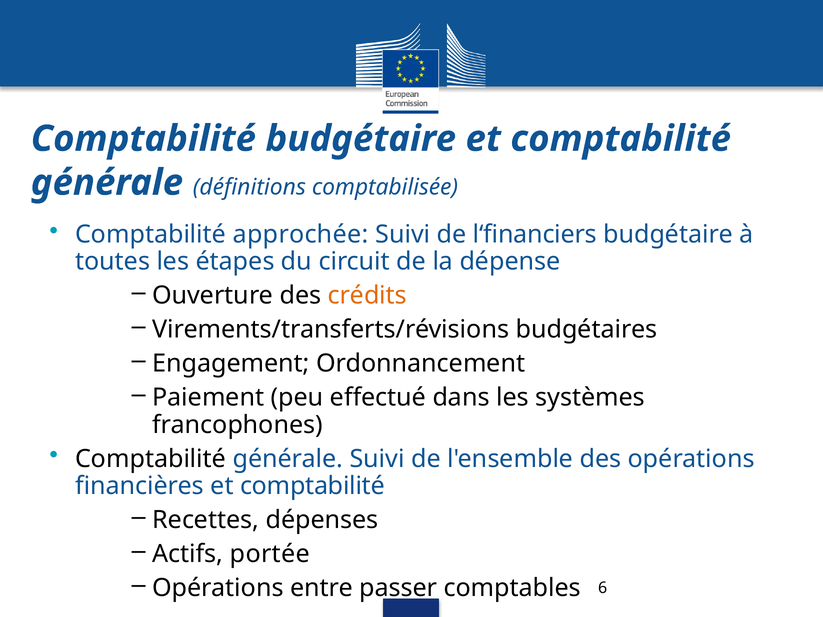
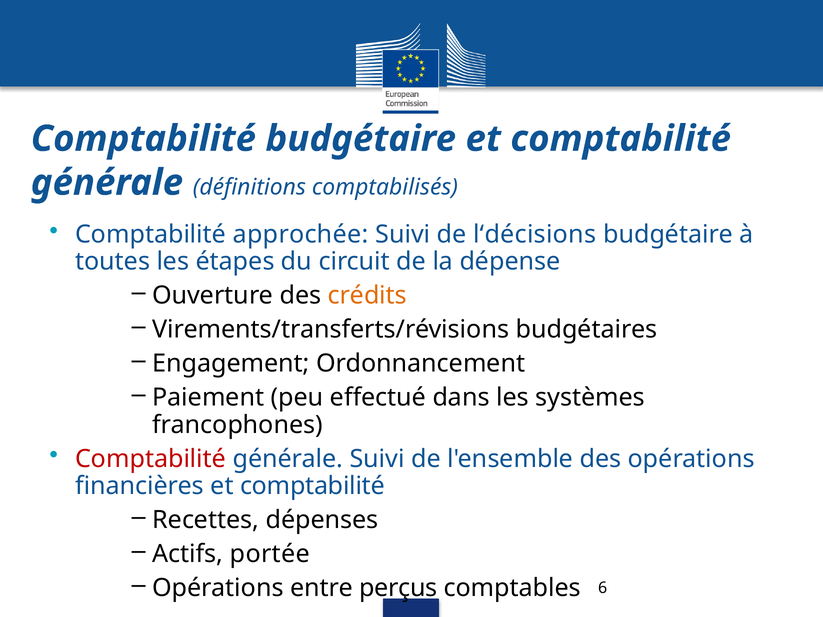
comptabilisée: comptabilisée -> comptabilisés (385, 187)
l‘financiers: l‘financiers -> l‘décisions (535, 235)
Comptabilité colour: black -> red (151, 459)
passer: passer -> perçus (398, 588)
